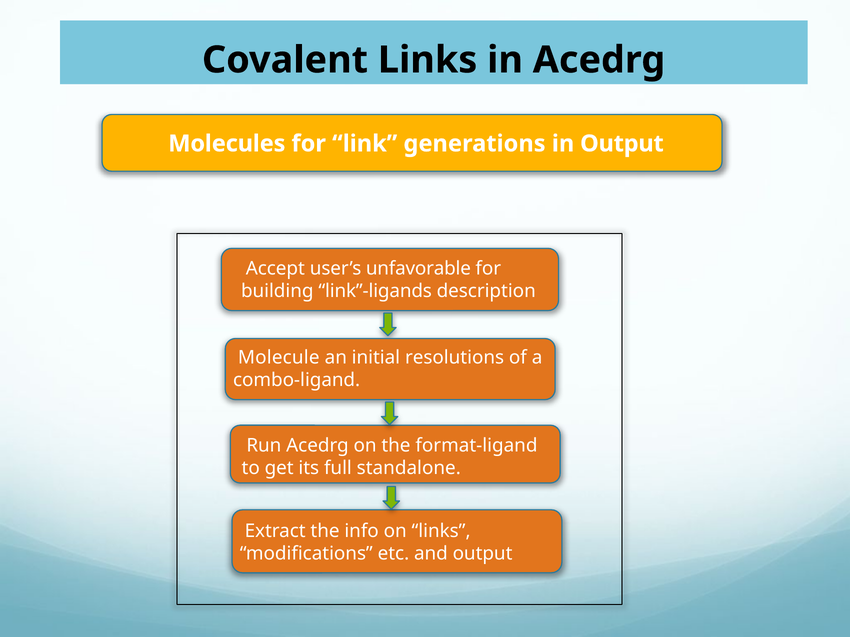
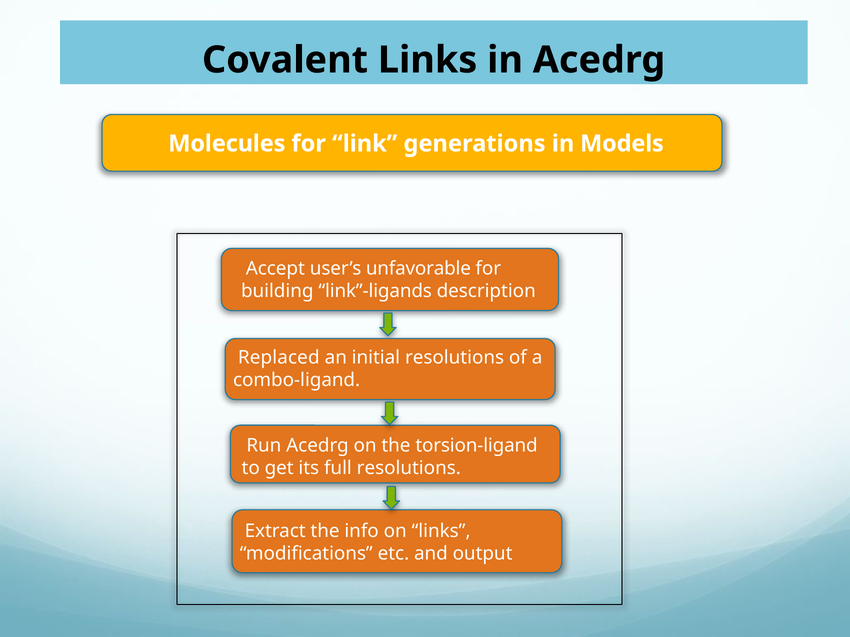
in Output: Output -> Models (622, 144)
Molecule: Molecule -> Replaced (279, 358)
format-ligand: format-ligand -> torsion-ligand (477, 446)
full standalone: standalone -> resolutions (409, 468)
